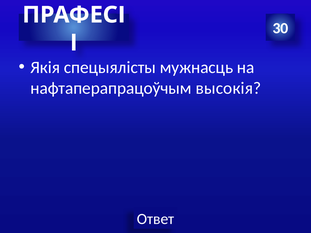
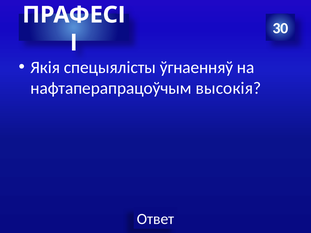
мужнасць: мужнасць -> ўгнаенняў (197, 68)
